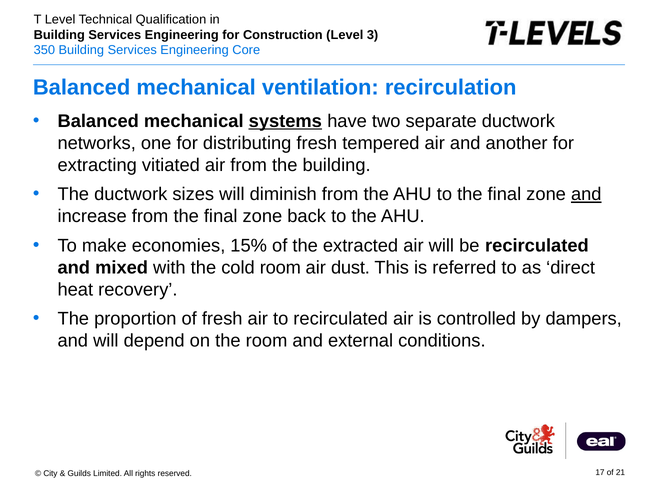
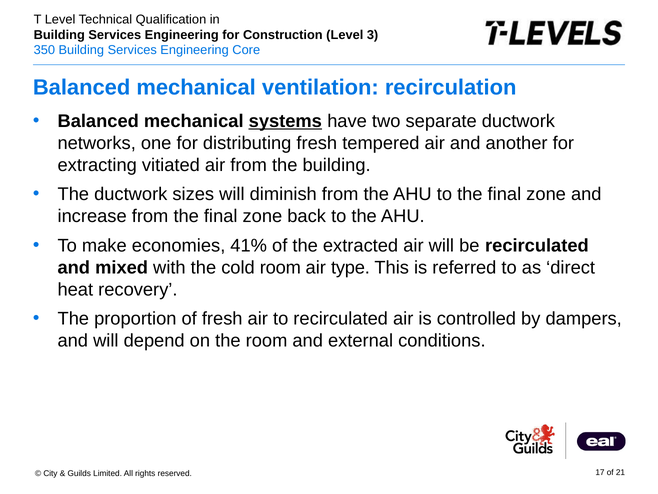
and underline: present -> none (586, 194)
15%: 15% -> 41% (249, 245)
dust: dust -> type (350, 267)
